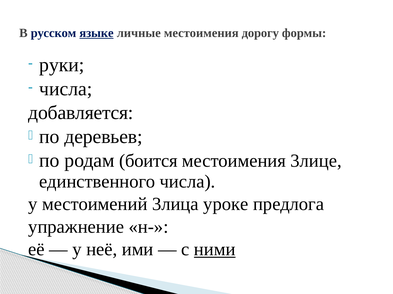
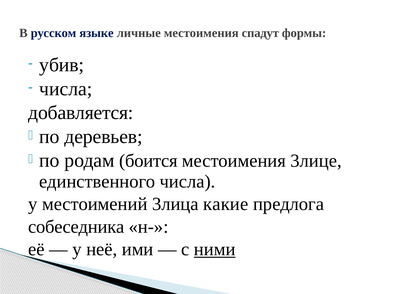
языке underline: present -> none (96, 33)
дорогу: дорогу -> спадут (260, 33)
руки: руки -> убив (62, 65)
уроке: уроке -> какие (226, 205)
упражнение: упражнение -> собеседника (76, 227)
